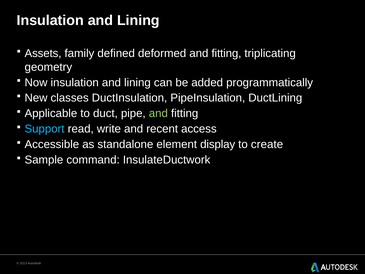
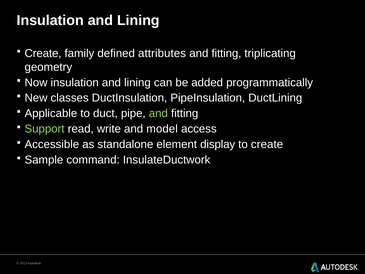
Assets: Assets -> Create (43, 53)
deformed: deformed -> attributes (162, 53)
Support colour: light blue -> light green (45, 129)
recent: recent -> model (162, 129)
